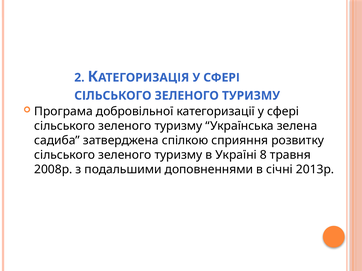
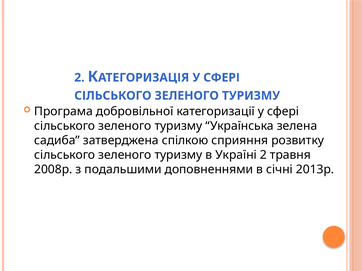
Україні 8: 8 -> 2 (263, 155)
